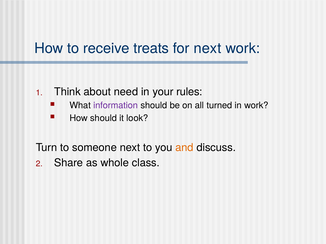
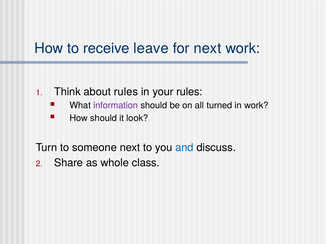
treats: treats -> leave (151, 49)
about need: need -> rules (126, 92)
and colour: orange -> blue (184, 148)
